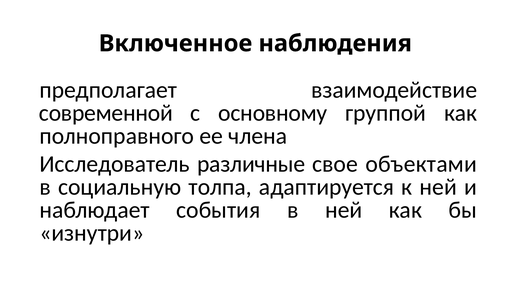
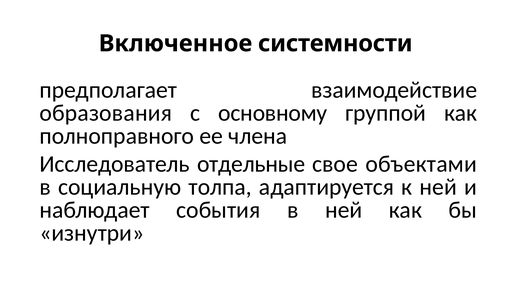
наблюдения: наблюдения -> системности (335, 43)
современной: современной -> образования (106, 113)
различные: различные -> отдельные (251, 164)
